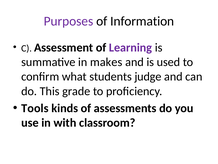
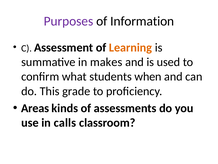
Learning colour: purple -> orange (130, 47)
judge: judge -> when (148, 76)
Tools: Tools -> Areas (35, 108)
with: with -> calls (65, 122)
